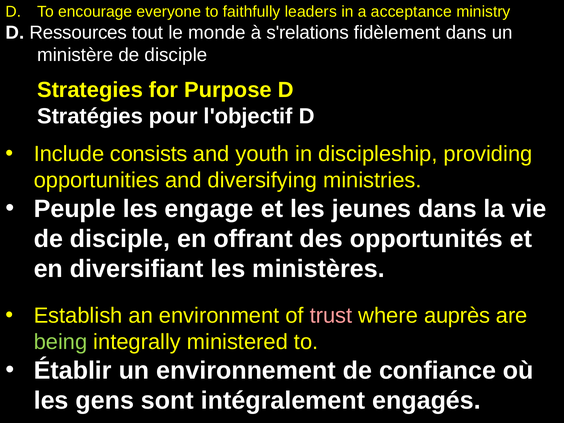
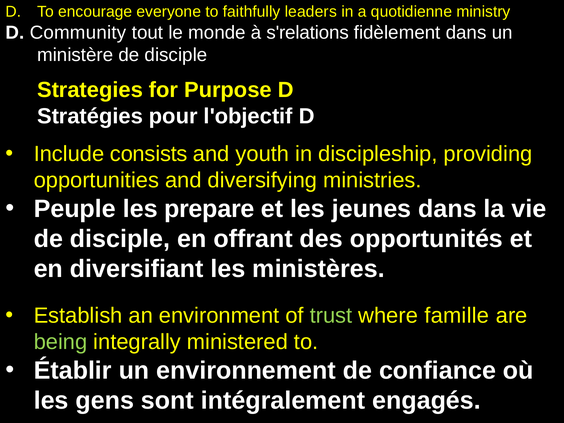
acceptance: acceptance -> quotidienne (412, 12)
Ressources: Ressources -> Community (78, 32)
engage: engage -> prepare (209, 209)
trust colour: pink -> light green (331, 316)
auprès: auprès -> famille (457, 316)
